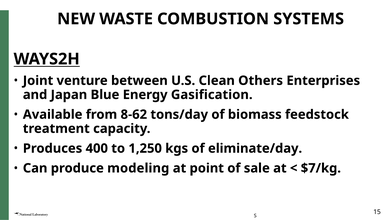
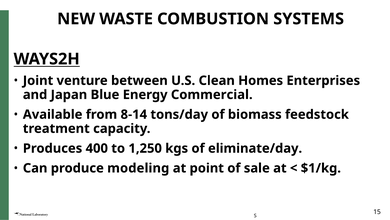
Others: Others -> Homes (261, 80)
Gasification: Gasification -> Commercial (212, 94)
8-62: 8-62 -> 8-14 (134, 114)
$7/kg: $7/kg -> $1/kg (321, 168)
